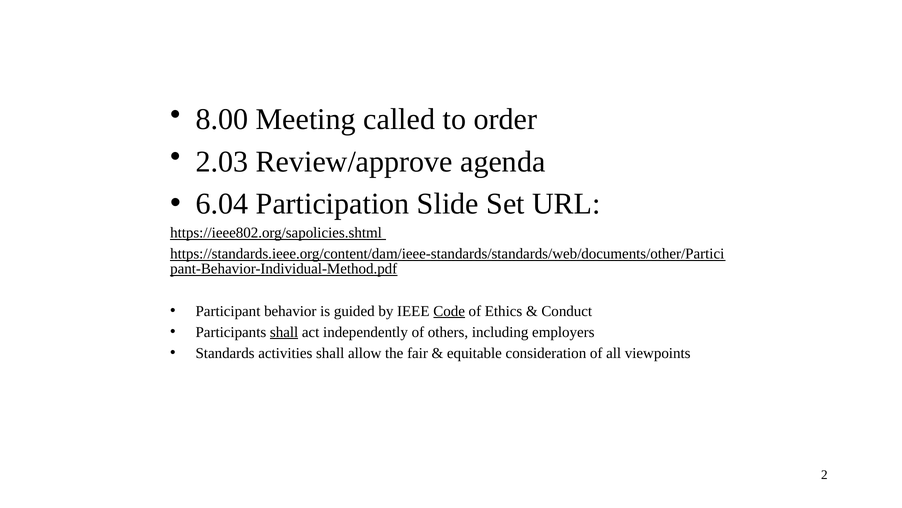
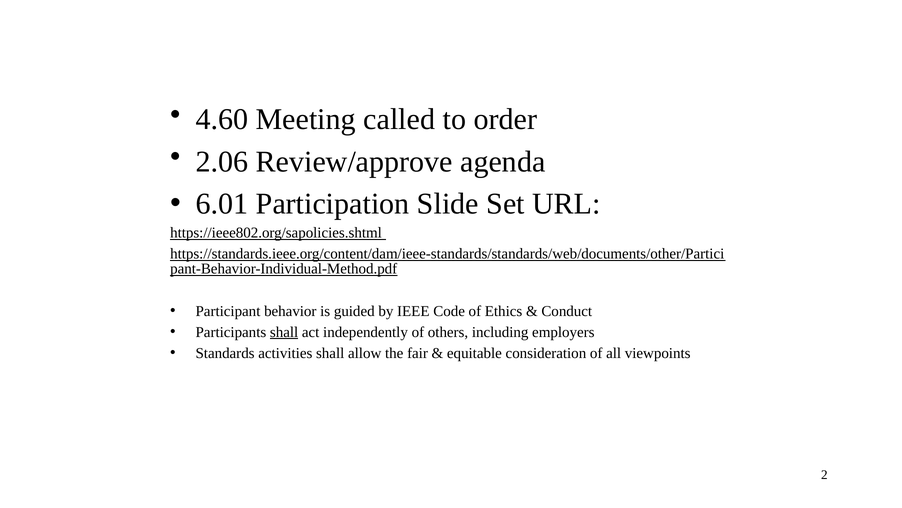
8.00: 8.00 -> 4.60 (222, 119)
2.03: 2.03 -> 2.06 (222, 161)
6.04: 6.04 -> 6.01 (222, 204)
Code underline: present -> none (449, 311)
